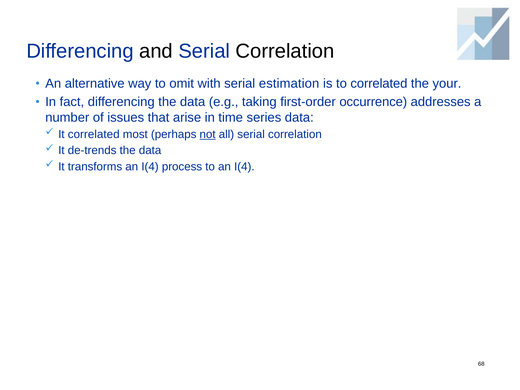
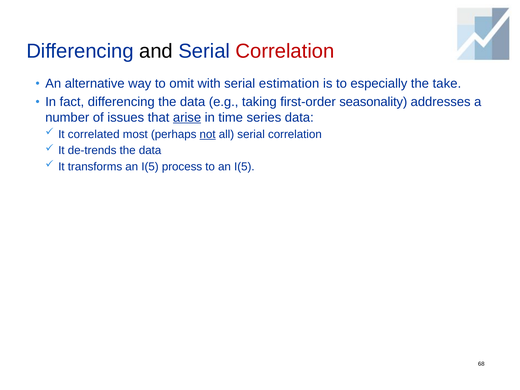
Correlation colour: black -> red (285, 51)
to correlated: correlated -> especially (379, 84)
your: your -> take (447, 84)
occurrence: occurrence -> seasonality (373, 102)
arise underline: none -> present (187, 117)
transforms an I(4: I(4 -> I(5 (150, 167)
to an I(4: I(4 -> I(5 (244, 167)
